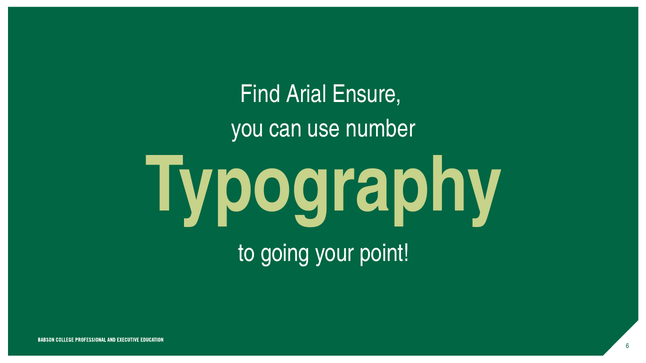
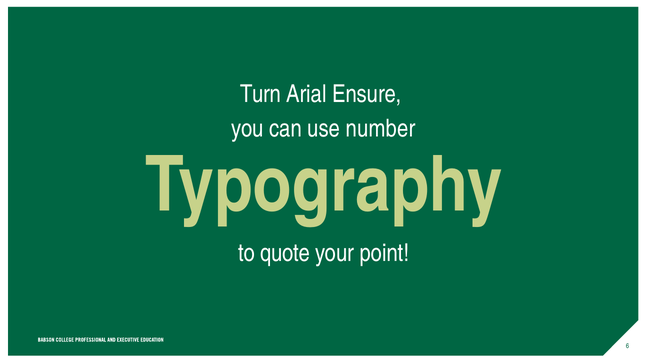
Find: Find -> Turn (260, 94)
going: going -> quote (285, 253)
